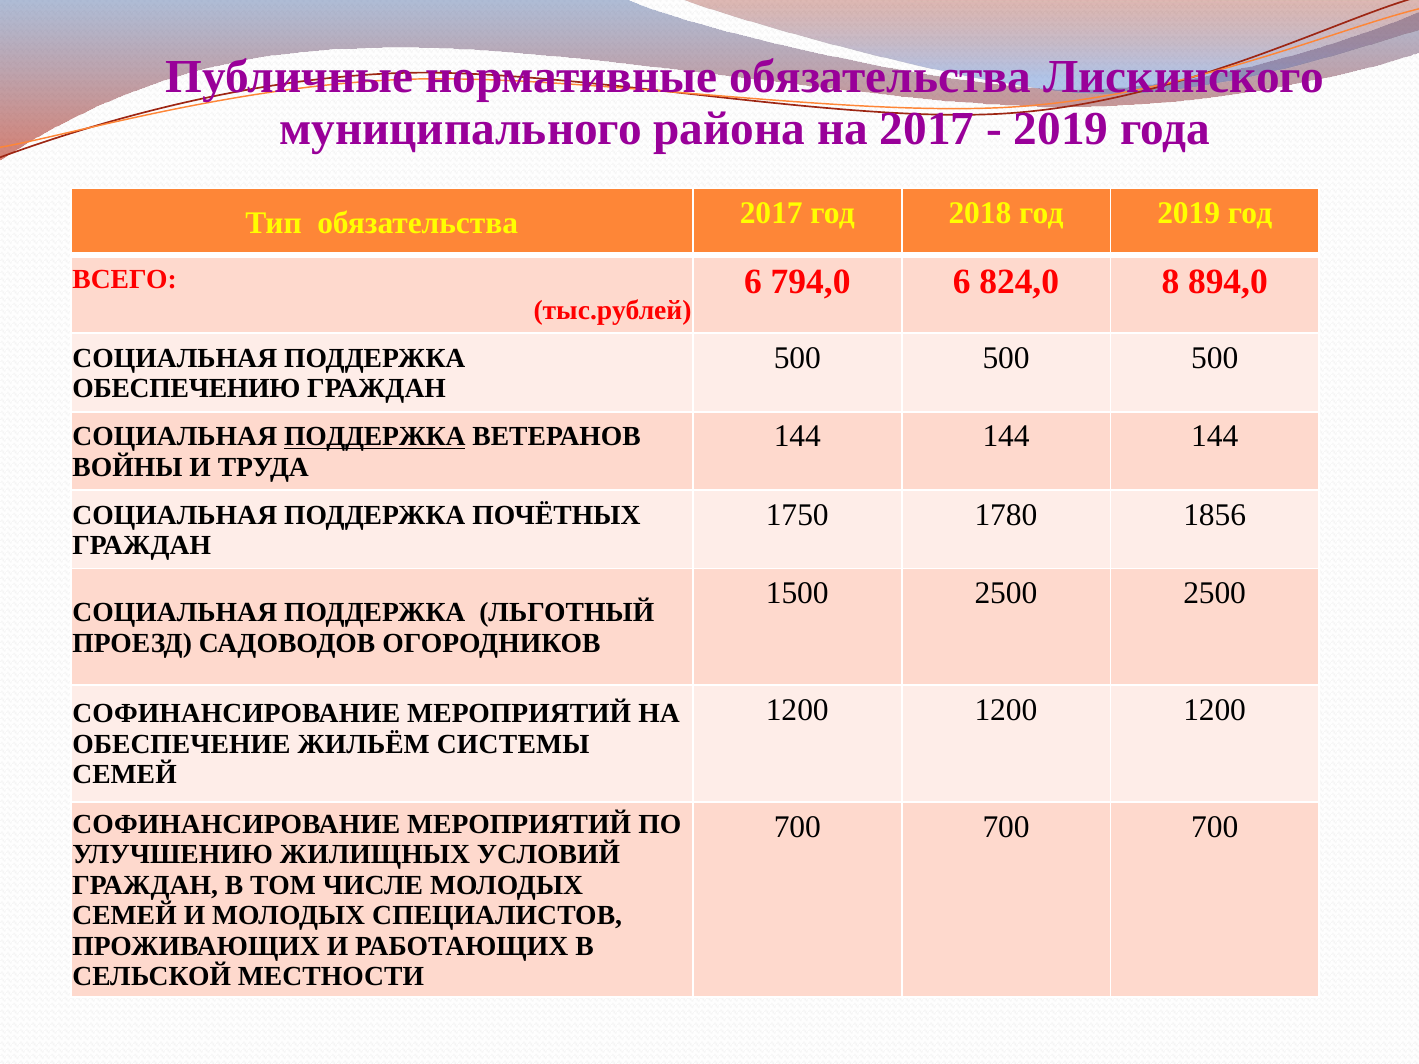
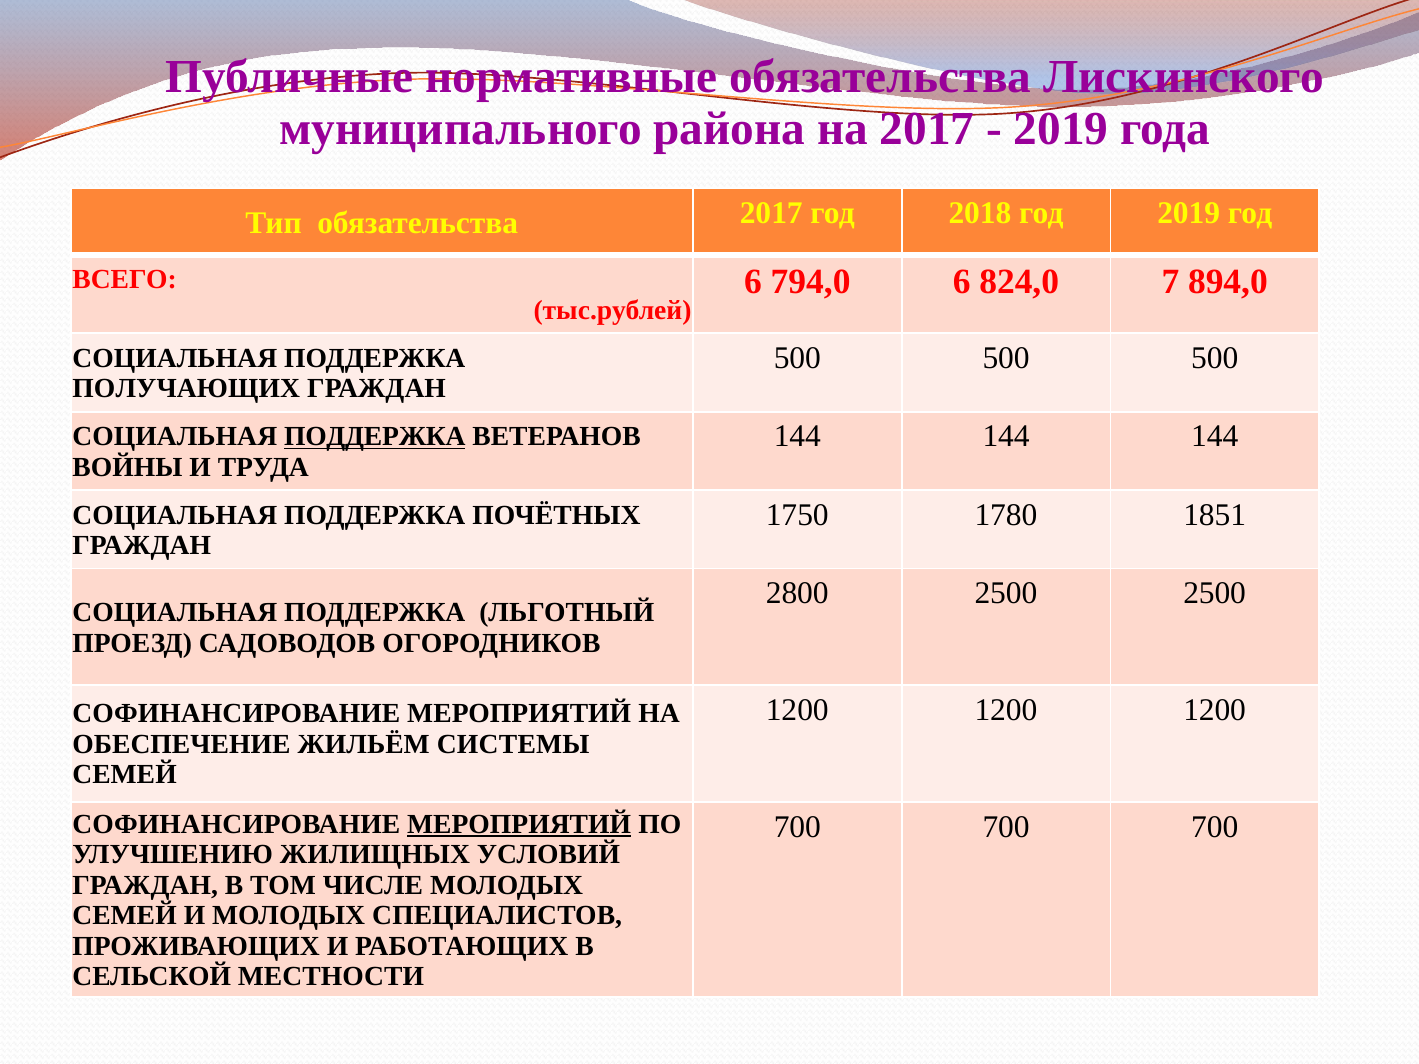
8: 8 -> 7 (1170, 282)
ОБЕСПЕЧЕНИЮ: ОБЕСПЕЧЕНИЮ -> ПОЛУЧАЮЩИХ (186, 389)
1856: 1856 -> 1851 (1215, 515)
1500: 1500 -> 2800 (797, 593)
МЕРОПРИЯТИЙ underline: none -> present (519, 824)
